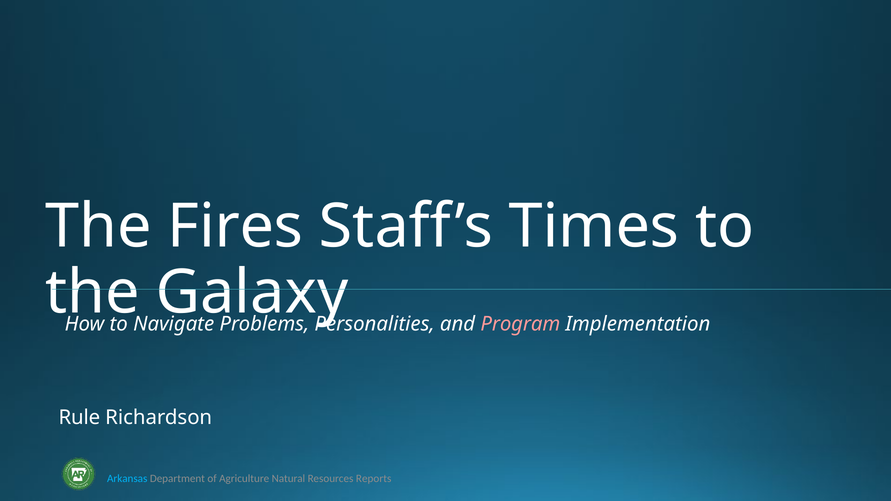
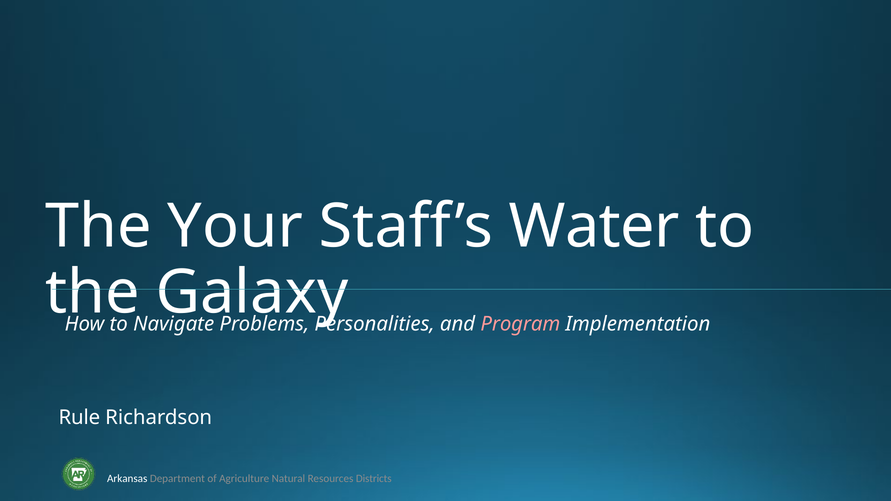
Fires: Fires -> Your (235, 227)
Times: Times -> Water (594, 227)
Arkansas colour: light blue -> white (127, 479)
Reports: Reports -> Districts (374, 479)
